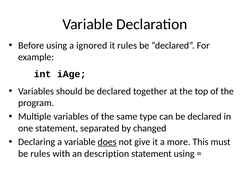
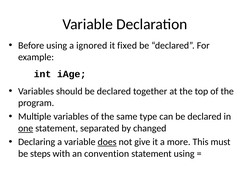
it rules: rules -> fixed (127, 45)
one underline: none -> present (26, 128)
be rules: rules -> steps (40, 153)
description: description -> convention (107, 153)
